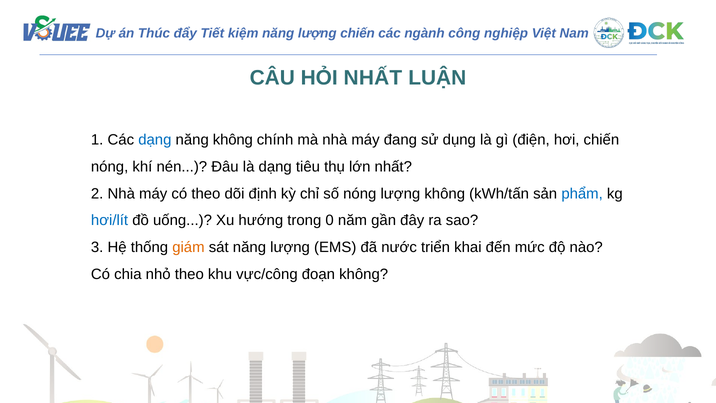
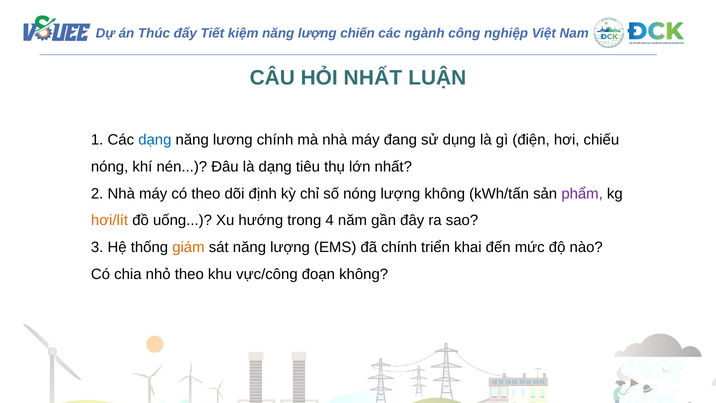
năng không: không -> lương (233, 140)
hơi chiến: chiến -> chiếu (601, 140)
phẩm colour: blue -> purple (582, 193)
hơi/lít colour: blue -> orange (110, 220)
0: 0 -> 4 (330, 220)
đã nước: nước -> chính (399, 247)
